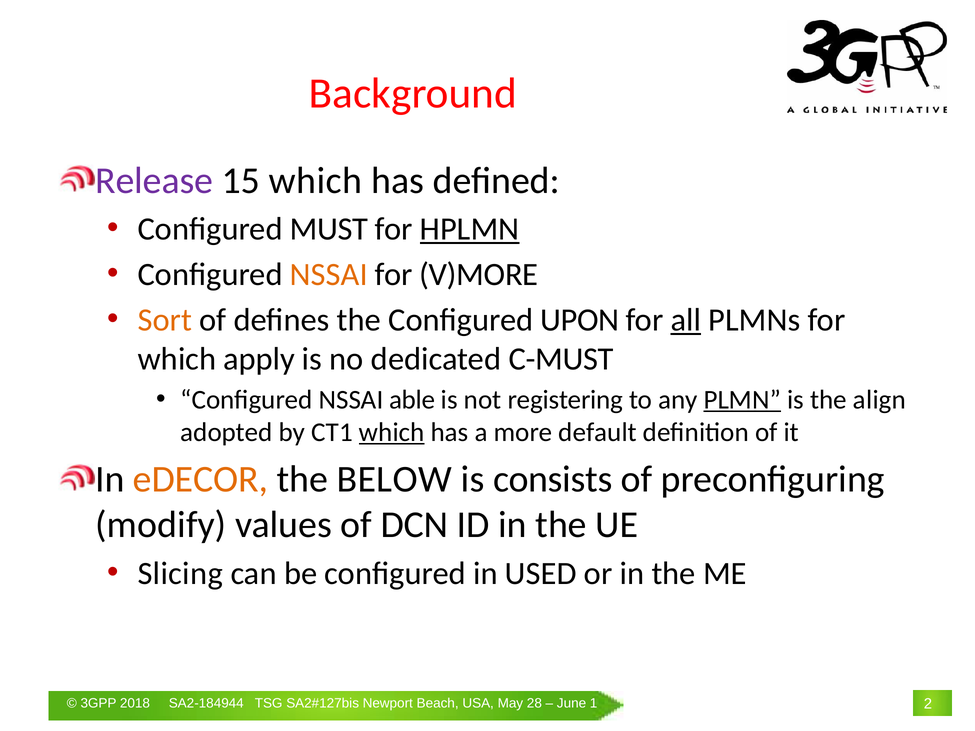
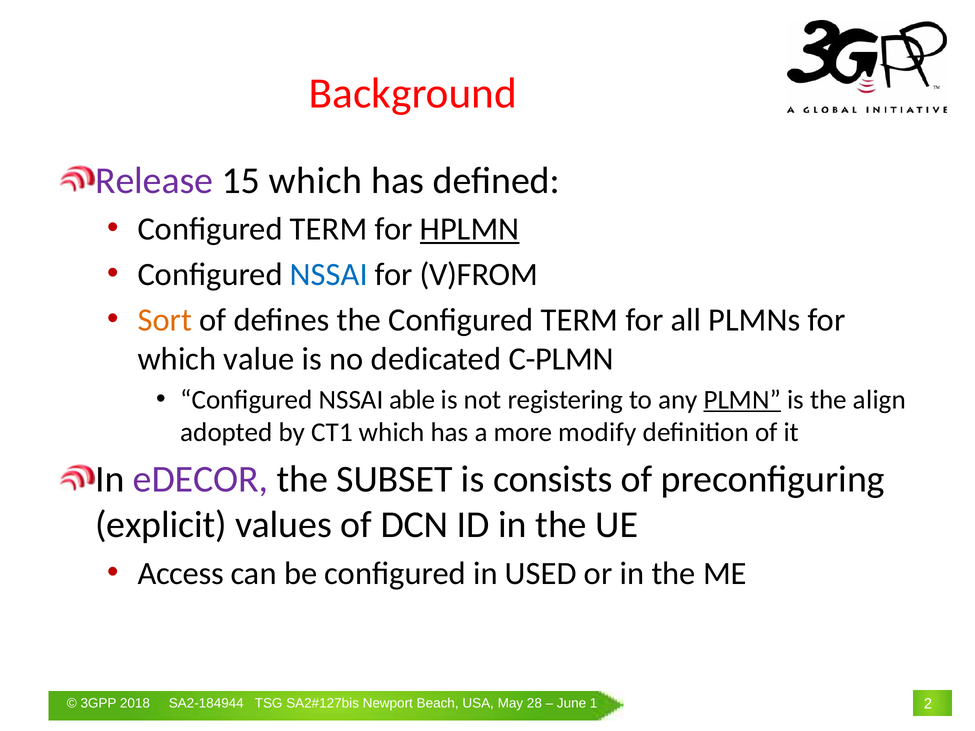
MUST: MUST -> TERM (329, 229)
NSSAI colour: orange -> blue (329, 274)
V)MORE: V)MORE -> V)FROM (479, 274)
the Configured UPON: UPON -> TERM (579, 320)
all underline: present -> none (686, 320)
apply: apply -> value (259, 359)
C-MUST: C-MUST -> C-PLMN (561, 359)
which underline: present -> none (392, 432)
default: default -> modify (597, 432)
eDECOR colour: orange -> purple (201, 480)
BELOW: BELOW -> SUBSET (394, 480)
modify: modify -> explicit (161, 525)
Slicing: Slicing -> Access (181, 574)
